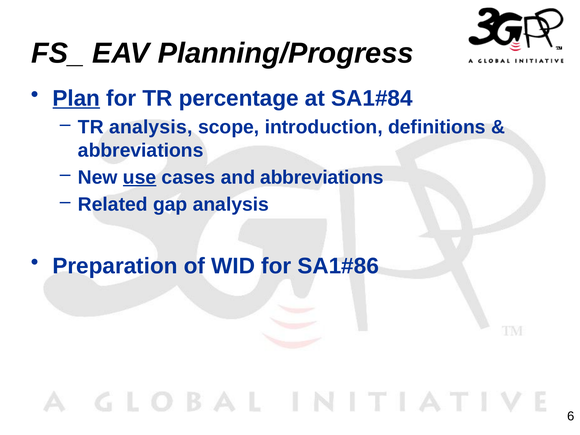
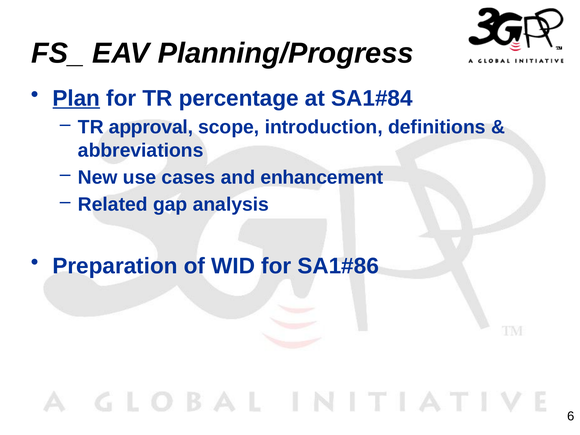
TR analysis: analysis -> approval (151, 127)
use underline: present -> none (140, 177)
and abbreviations: abbreviations -> enhancement (322, 177)
